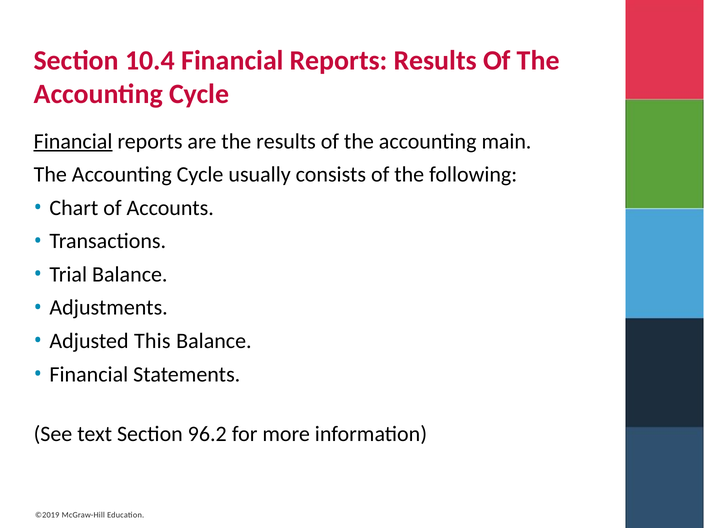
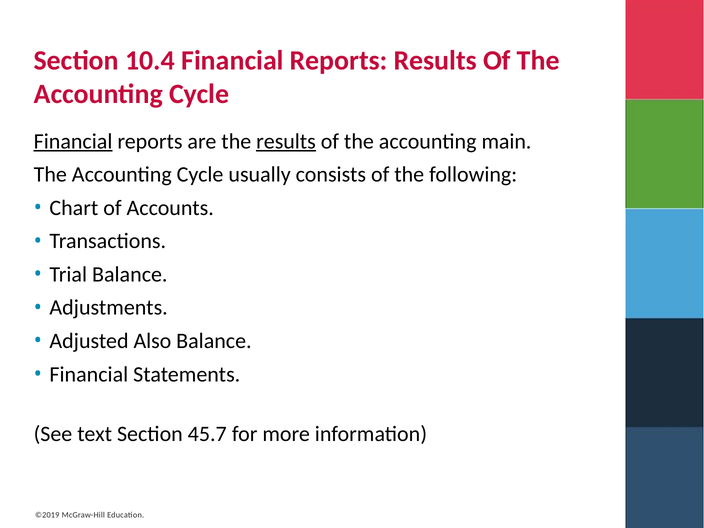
results underline: none -> present (286, 141)
This: This -> Also (152, 341)
96.2: 96.2 -> 45.7 (207, 434)
